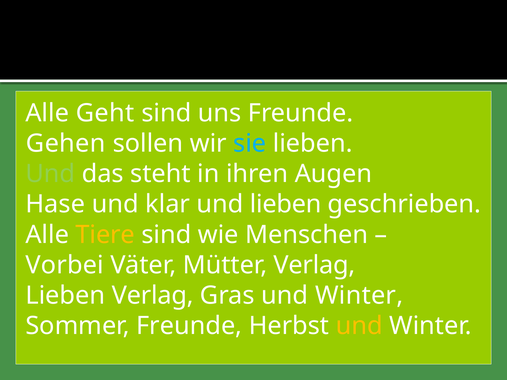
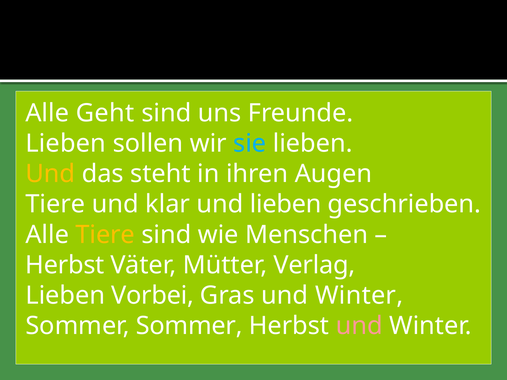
Gehen: Gehen -> Lieben (66, 144)
Und colour: light green -> yellow (50, 174)
Hase: Hase -> Tiere (55, 204)
Vorbei: Vorbei -> Herbst (65, 265)
Lieben Verlag: Verlag -> Vorbei (153, 296)
Sommer Freunde: Freunde -> Sommer (189, 326)
und colour: yellow -> pink (359, 326)
